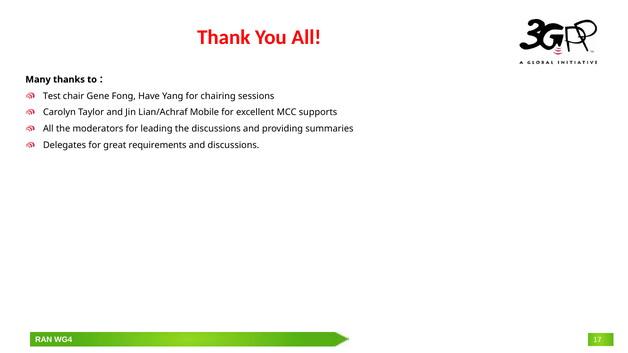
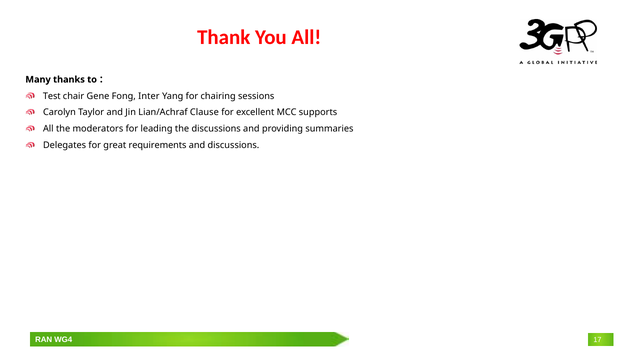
Have: Have -> Inter (149, 96)
Lian/Achraf Mobile: Mobile -> Clause (204, 113)
